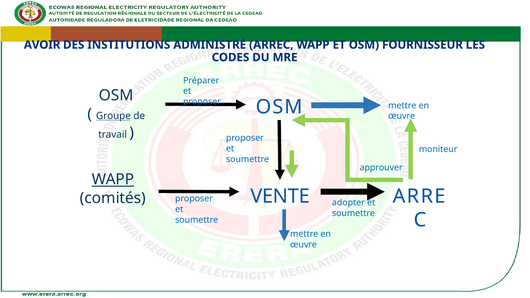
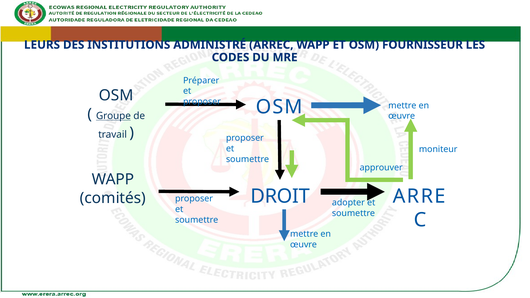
AVOIR: AVOIR -> LEURS (42, 45)
WAPP underline: present -> none (113, 179)
VENTE: VENTE -> DROIT (280, 196)
